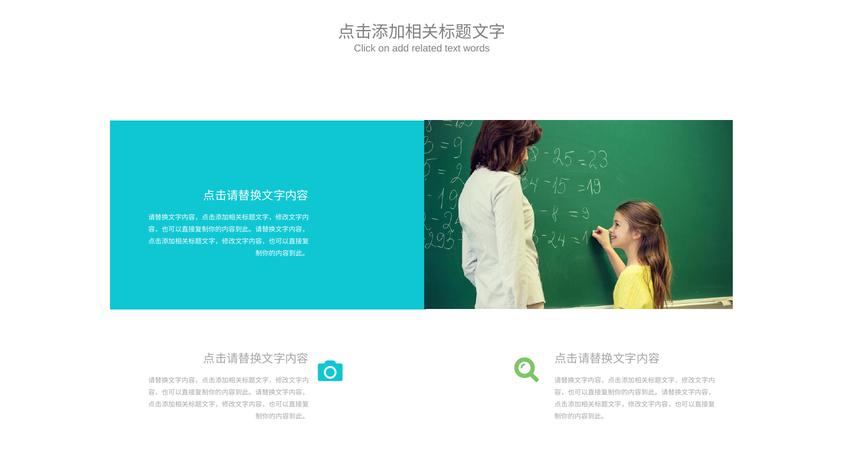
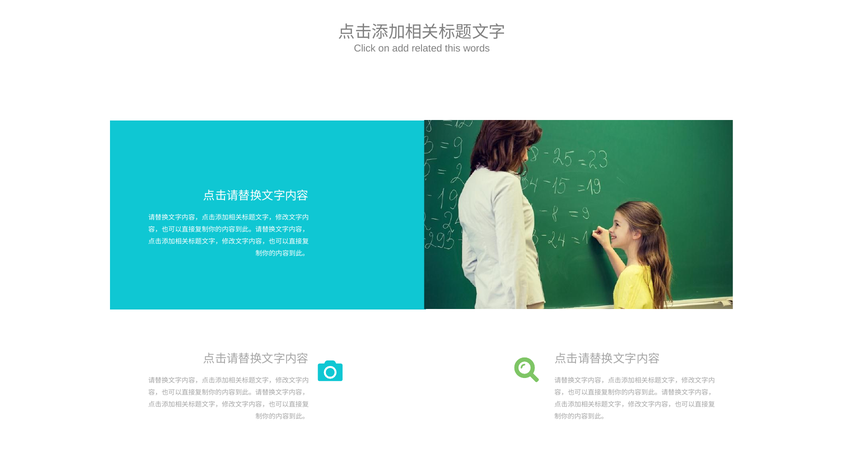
text: text -> this (453, 48)
